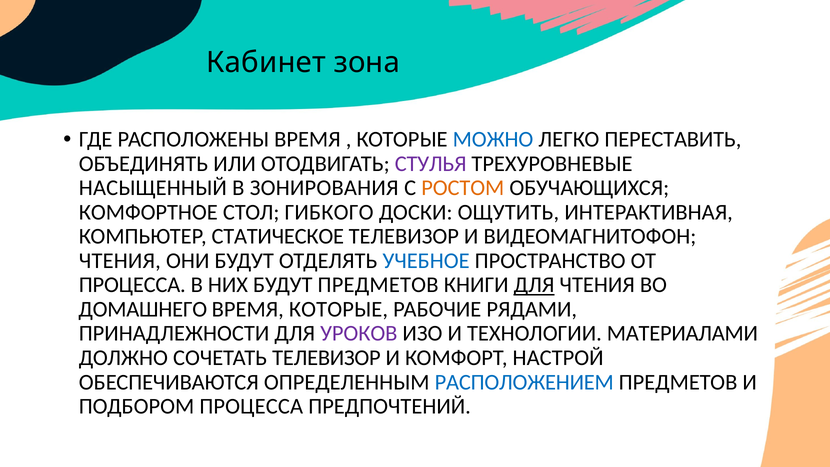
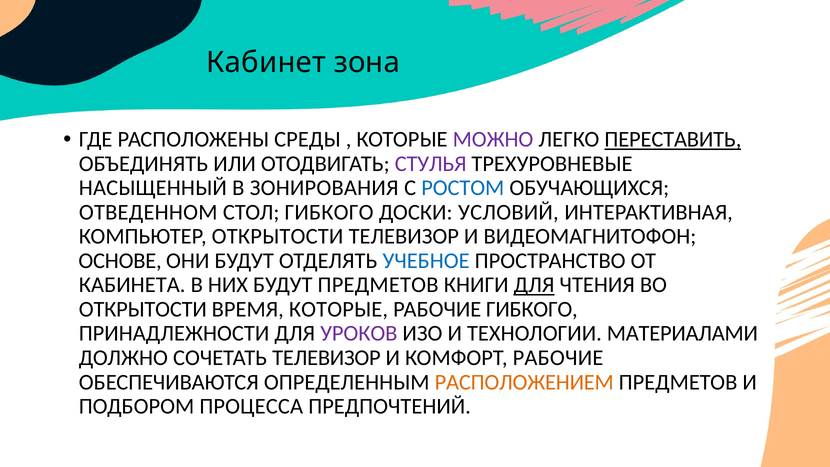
РАСПОЛОЖЕНЫ ВРЕМЯ: ВРЕМЯ -> СРЕДЫ (307, 139)
МОЖНО colour: blue -> purple (493, 139)
ПЕРЕСТАВИТЬ underline: none -> present (673, 139)
РОСТОМ colour: orange -> blue (463, 188)
КОМФОРТНОЕ: КОМФОРТНОЕ -> ОТВЕДЕННОМ (148, 212)
ОЩУТИТЬ: ОЩУТИТЬ -> УСЛОВИЙ (508, 212)
КОМПЬЮТЕР СТАТИЧЕСКОЕ: СТАТИЧЕСКОЕ -> ОТКРЫТОСТИ (278, 236)
ЧТЕНИЯ: ЧТЕНИЯ -> ОСНОВЕ (120, 261)
ПРОЦЕССА: ПРОЦЕССА -> КАБИНЕТА (132, 285)
ДОМАШНЕГО: ДОМАШНЕГО -> ОТКРЫТОСТИ (143, 309)
РАБОЧИЕ РЯДАМИ: РЯДАМИ -> ГИБКОГО (532, 309)
КОМФОРТ НАСТРОЙ: НАСТРОЙ -> РАБОЧИЕ (558, 358)
РАСПОЛОЖЕНИЕМ colour: blue -> orange (524, 382)
